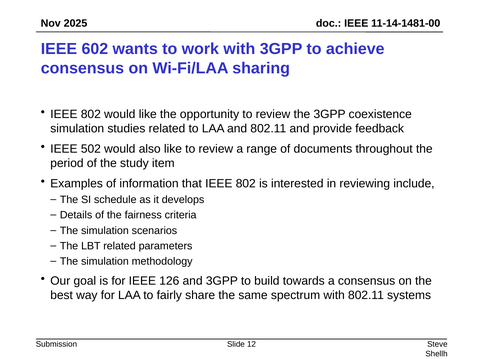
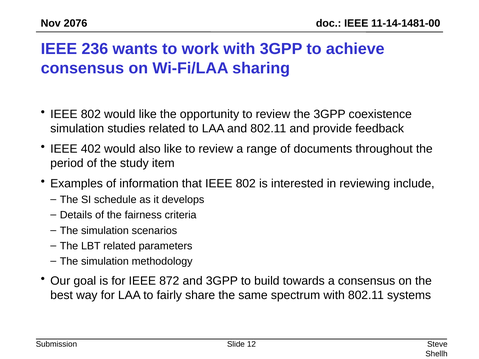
2025: 2025 -> 2076 (75, 23)
602: 602 -> 236 (95, 49)
502: 502 -> 402 (91, 149)
126: 126 -> 872 (169, 281)
